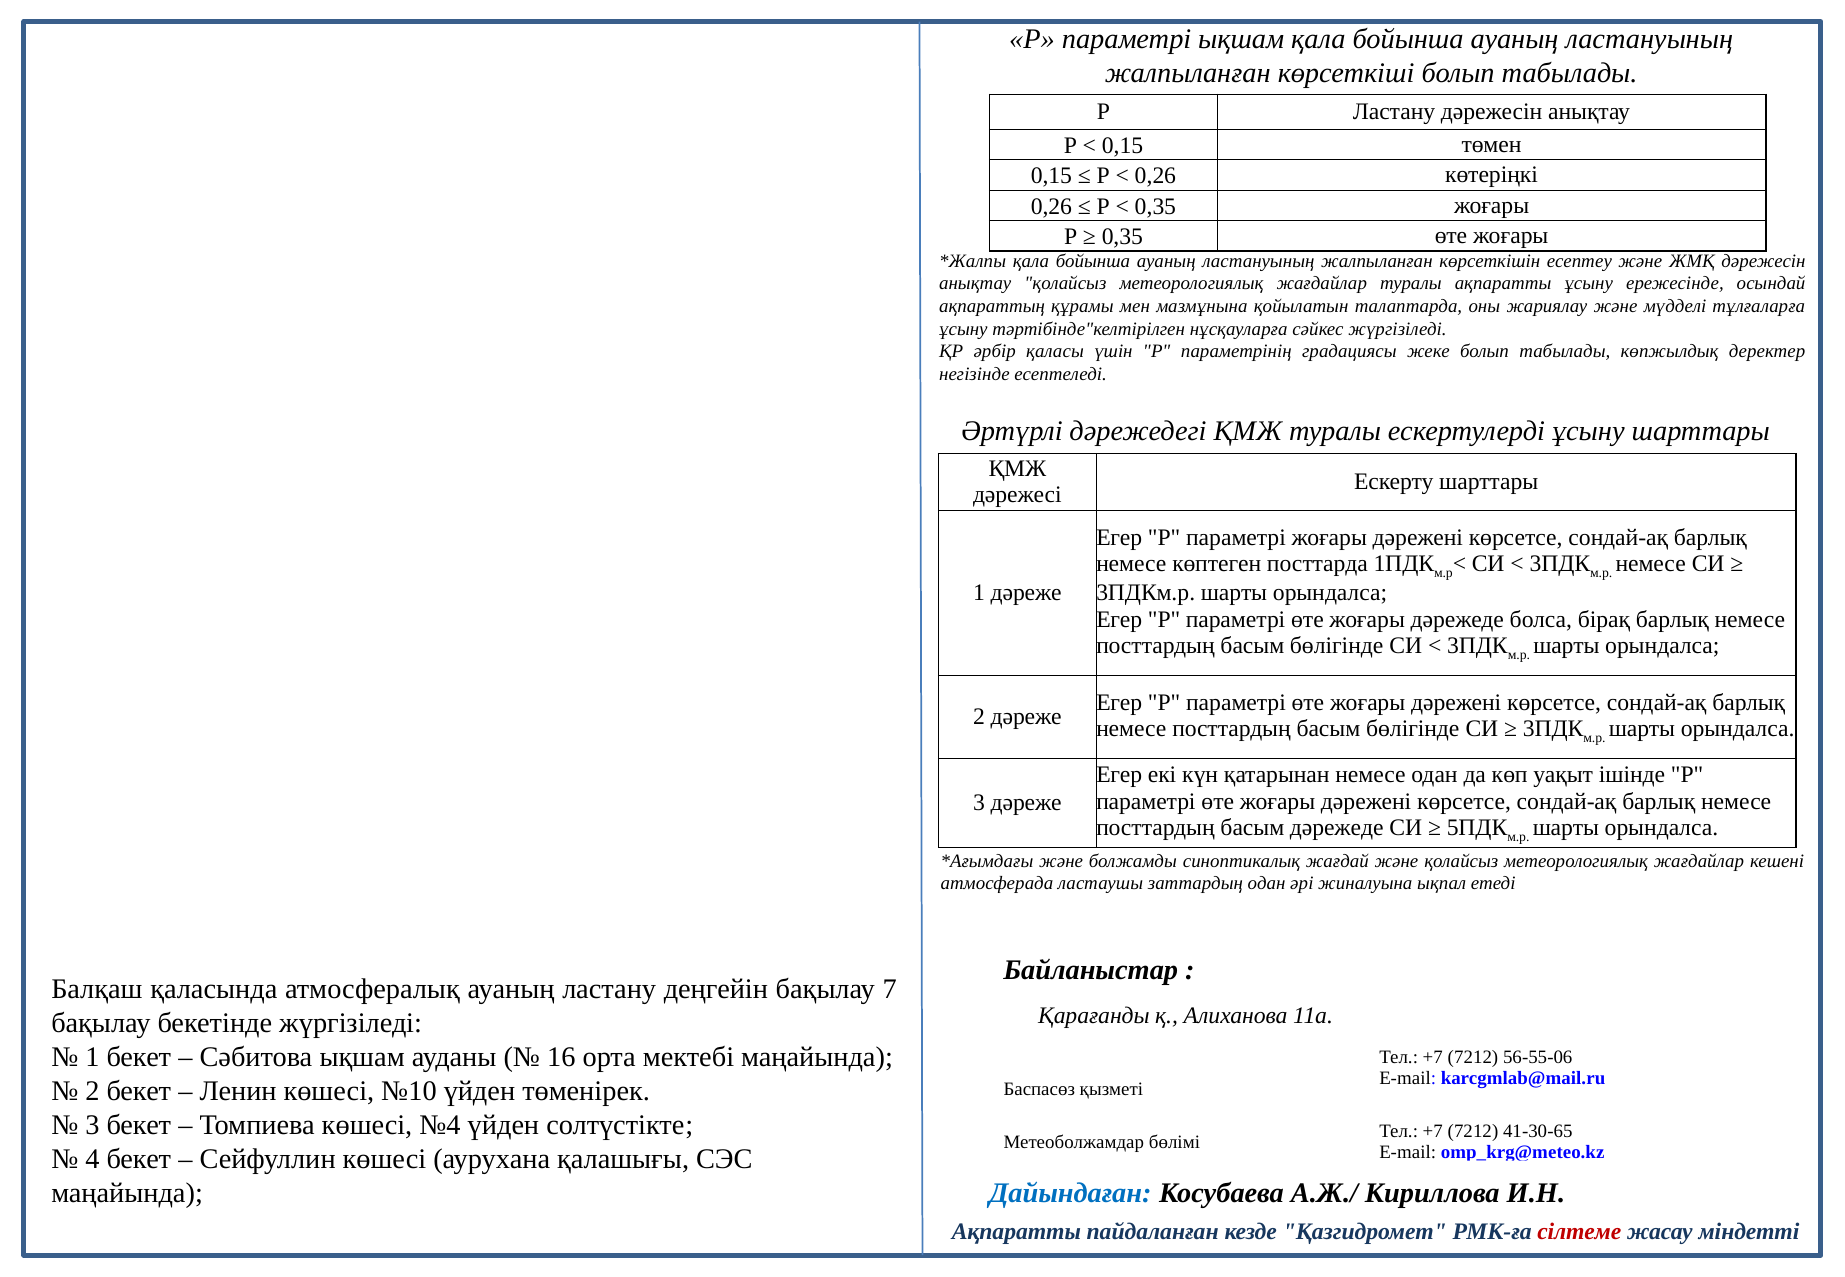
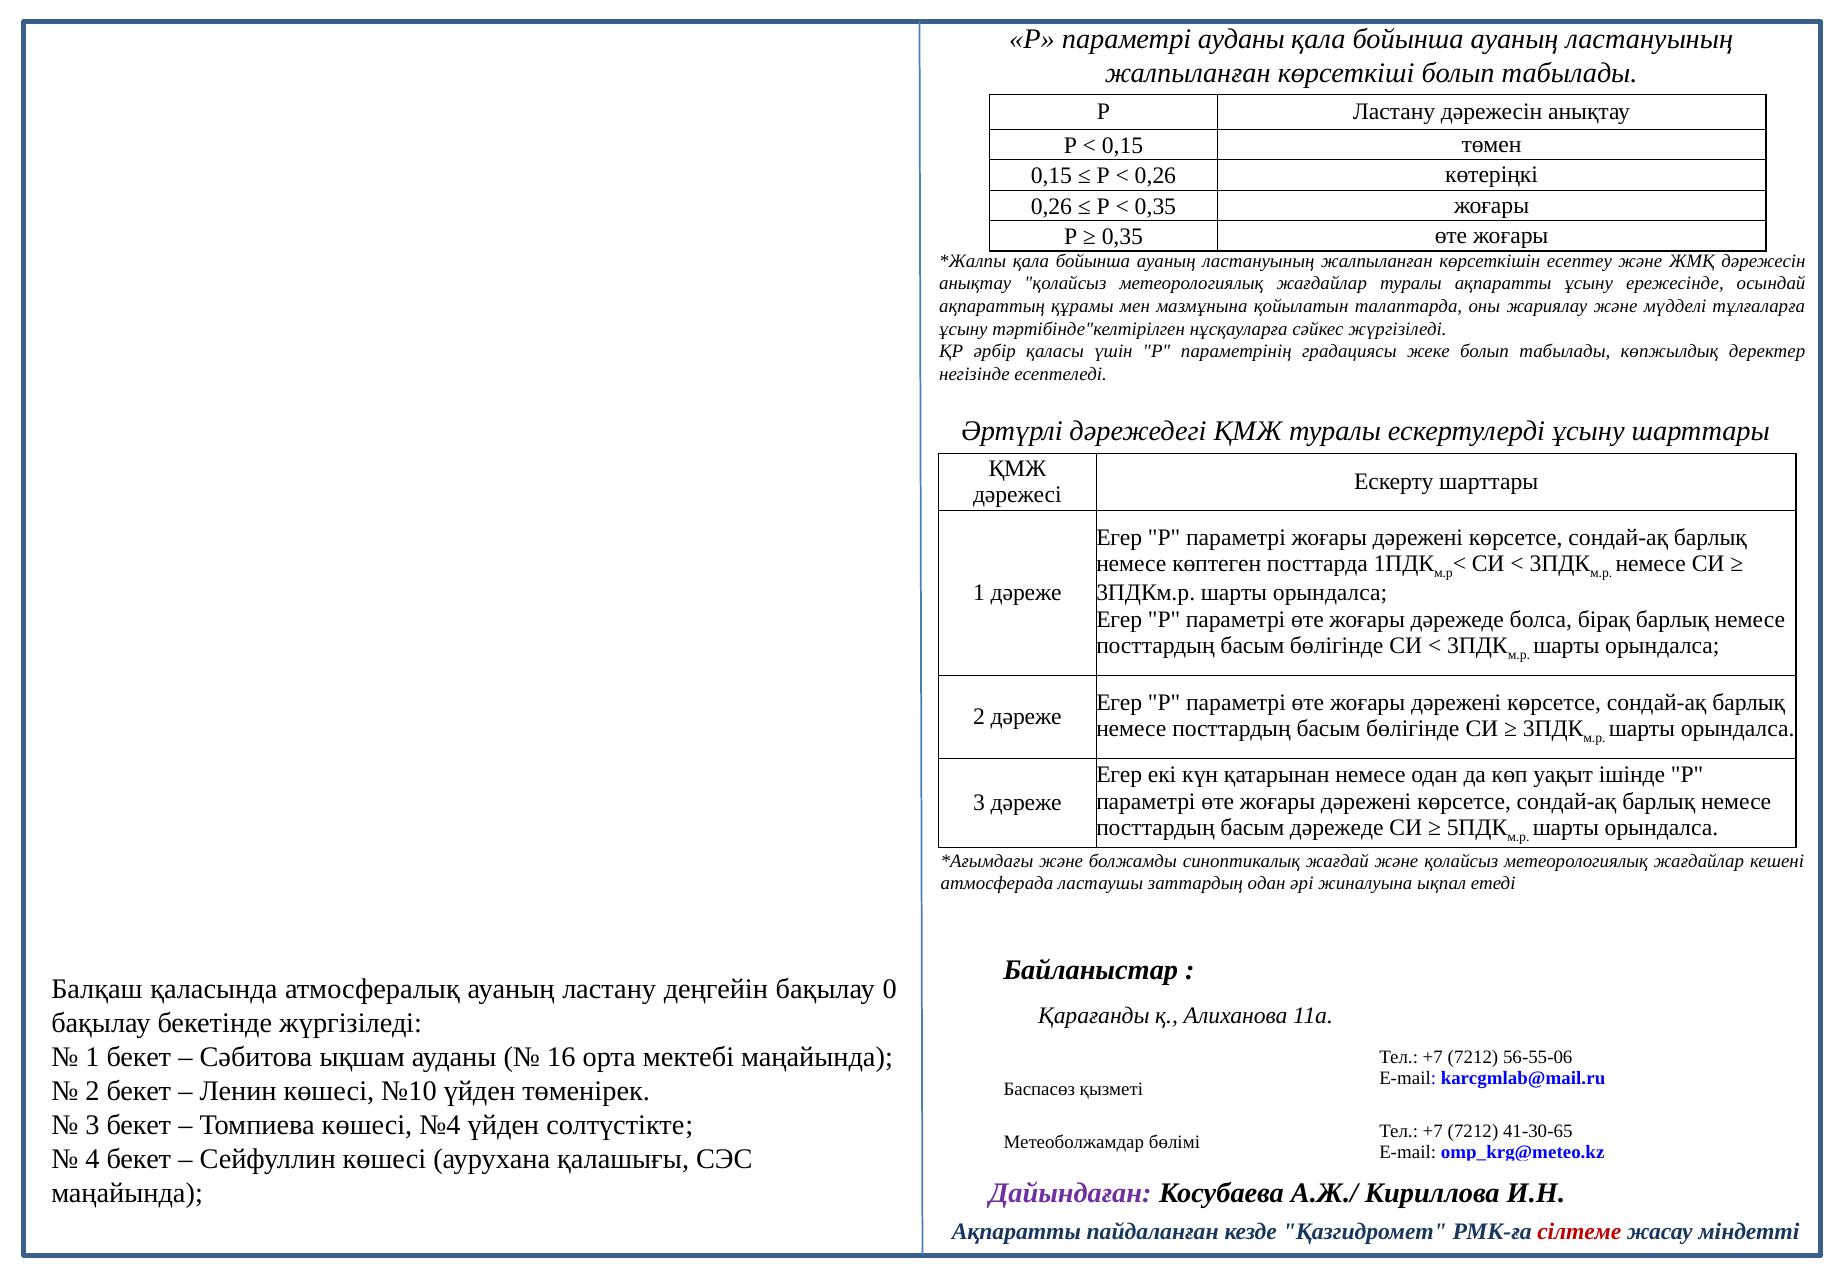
параметрі ықшам: ықшам -> ауданы (1241, 39)
7: 7 -> 0 (890, 989)
Дайындаған colour: blue -> purple (1070, 1193)
